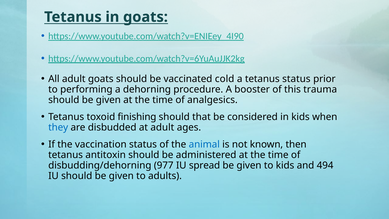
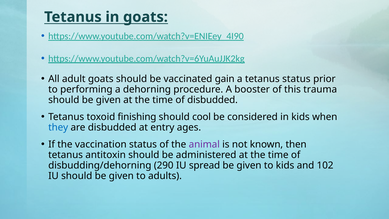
cold: cold -> gain (225, 79)
of analgesics: analgesics -> disbudded (212, 100)
that: that -> cool (202, 117)
at adult: adult -> entry (162, 127)
animal colour: blue -> purple (204, 144)
977: 977 -> 290 (164, 165)
494: 494 -> 102 (325, 165)
